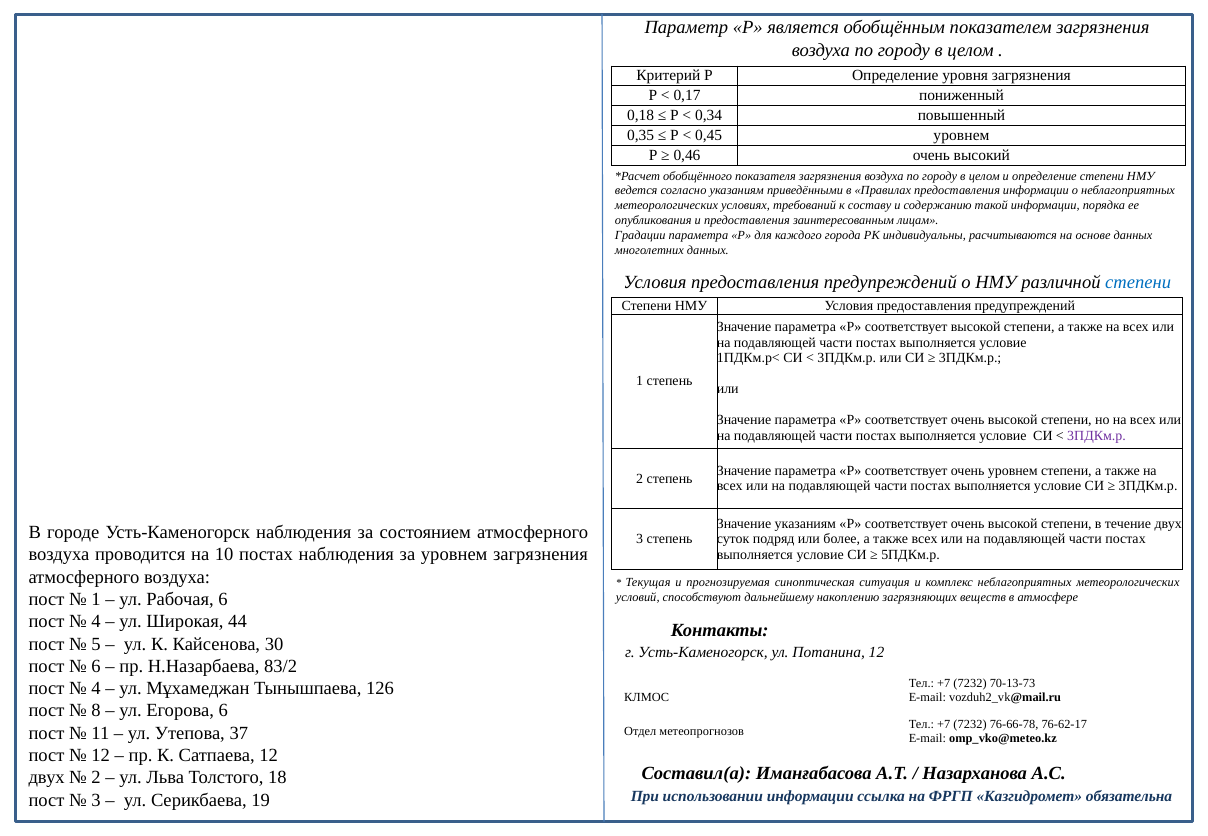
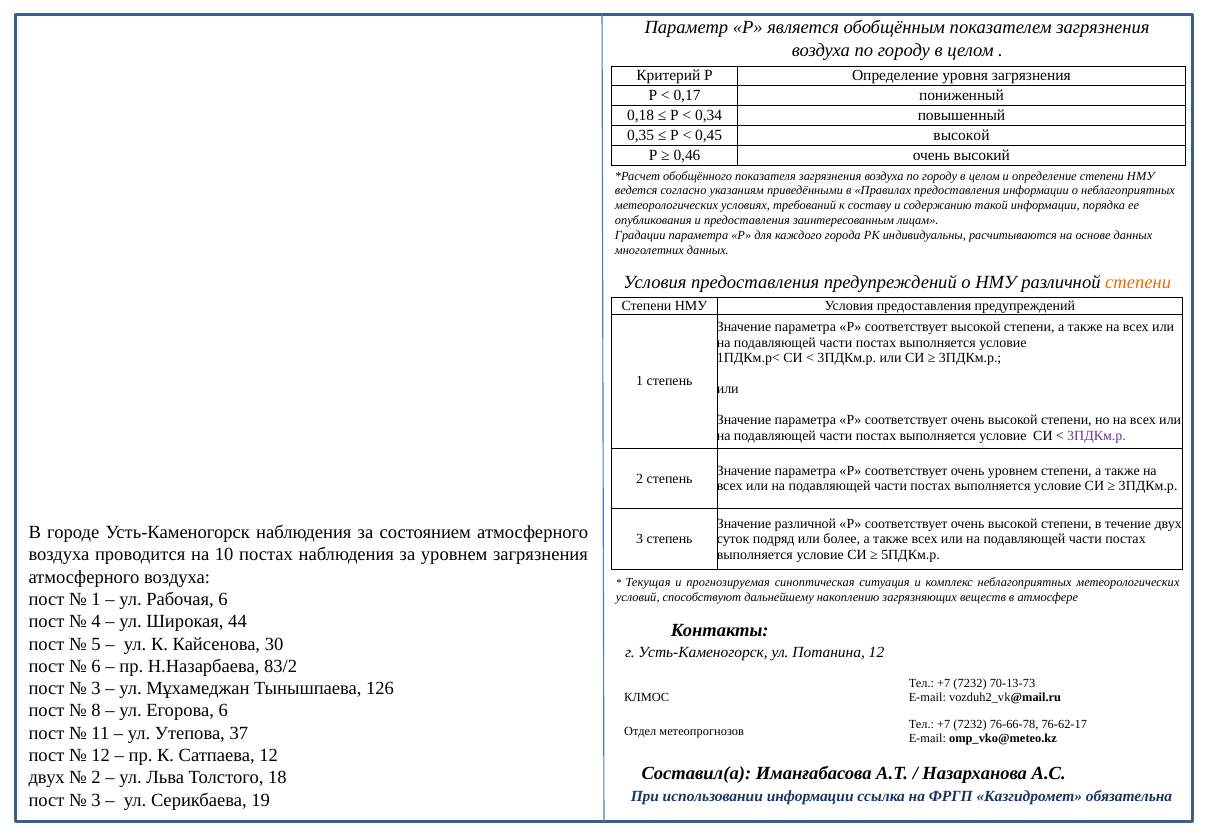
0,45 уровнем: уровнем -> высокой (961, 136)
степени colour: blue -> orange (1138, 282)
Значение указаниям: указаниям -> различной (805, 524)
4: 4 -> 3 (96, 689)
